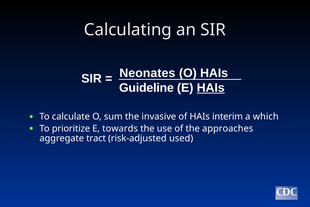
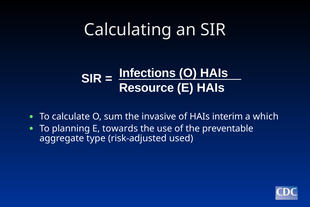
Neonates: Neonates -> Infections (147, 73)
Guideline: Guideline -> Resource (146, 88)
HAIs underline: present -> none (211, 88)
prioritize: prioritize -> planning (71, 128)
approaches: approaches -> preventable (228, 128)
tract: tract -> type (96, 138)
